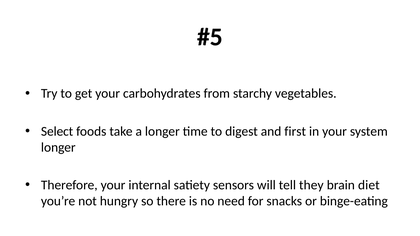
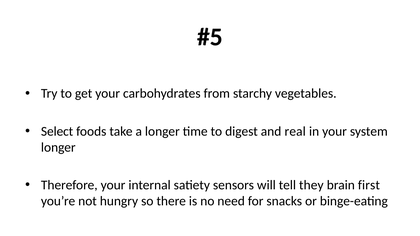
first: first -> real (295, 131)
diet: diet -> first (369, 185)
